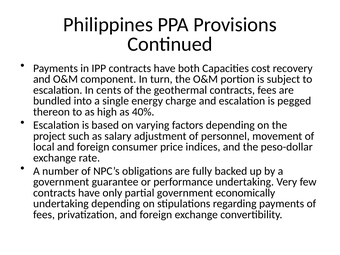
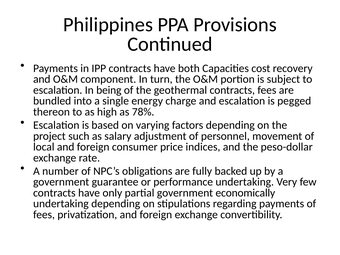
cents: cents -> being (109, 90)
40%: 40% -> 78% (143, 112)
